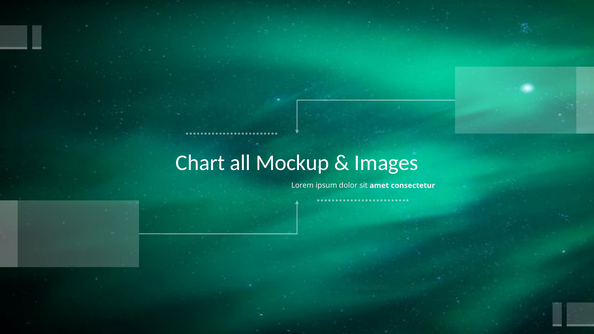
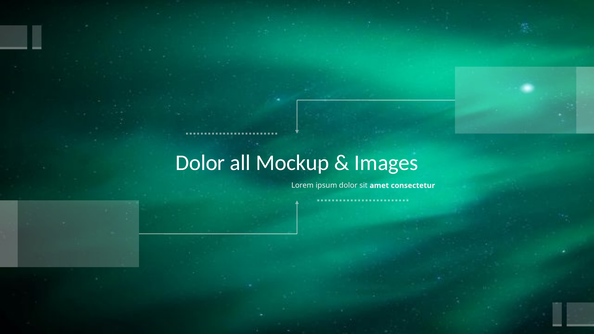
Chart: Chart -> Dolor (200, 163)
